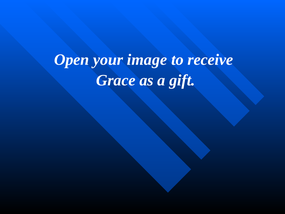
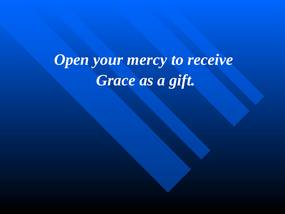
image: image -> mercy (147, 60)
